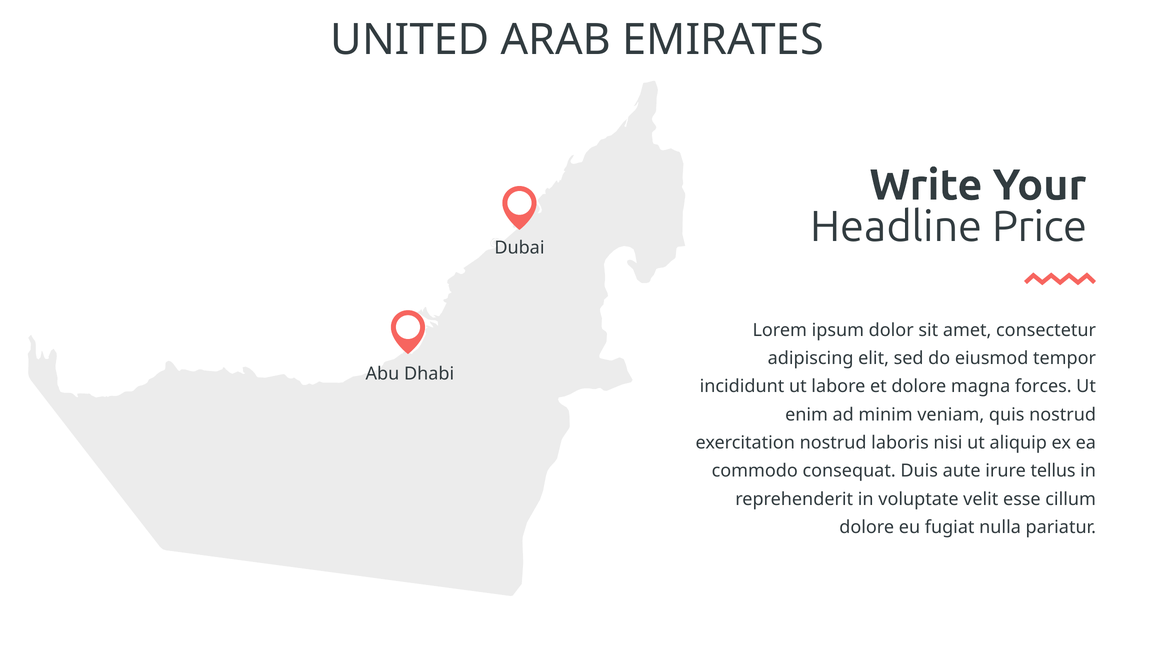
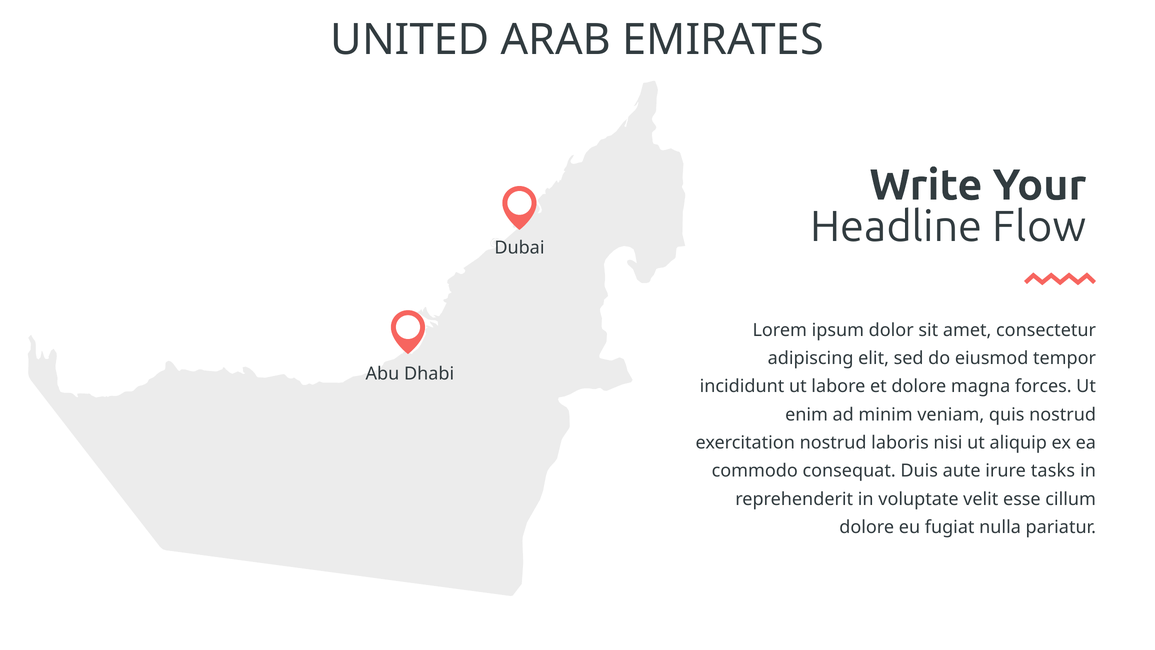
Price: Price -> Flow (1039, 227)
tellus: tellus -> tasks (1053, 471)
